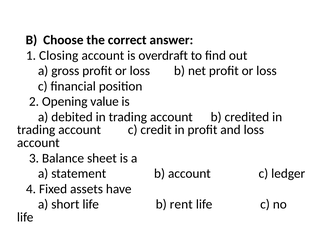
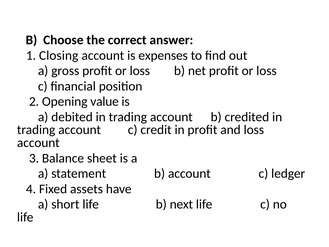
overdraft: overdraft -> expenses (163, 55)
rent: rent -> next (181, 204)
